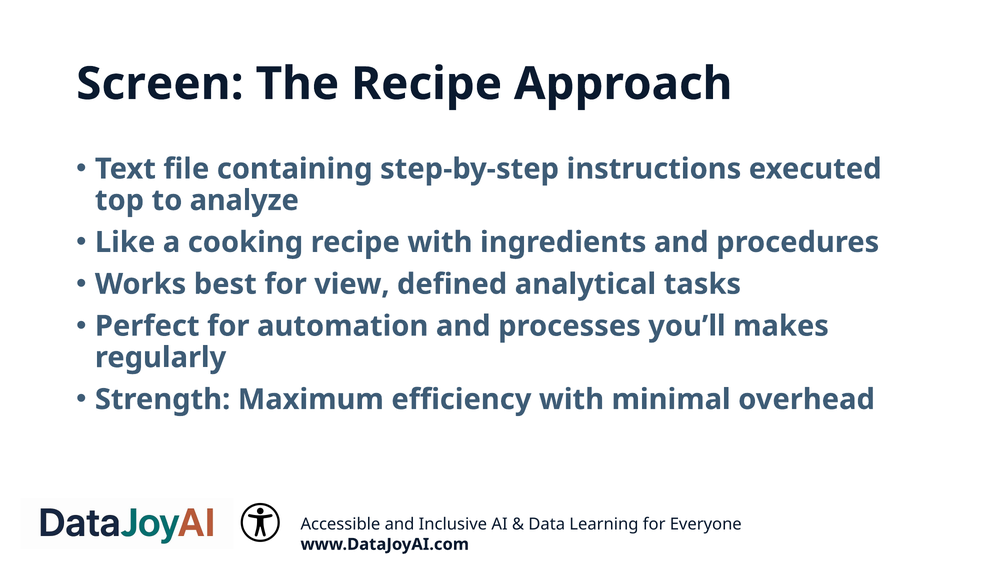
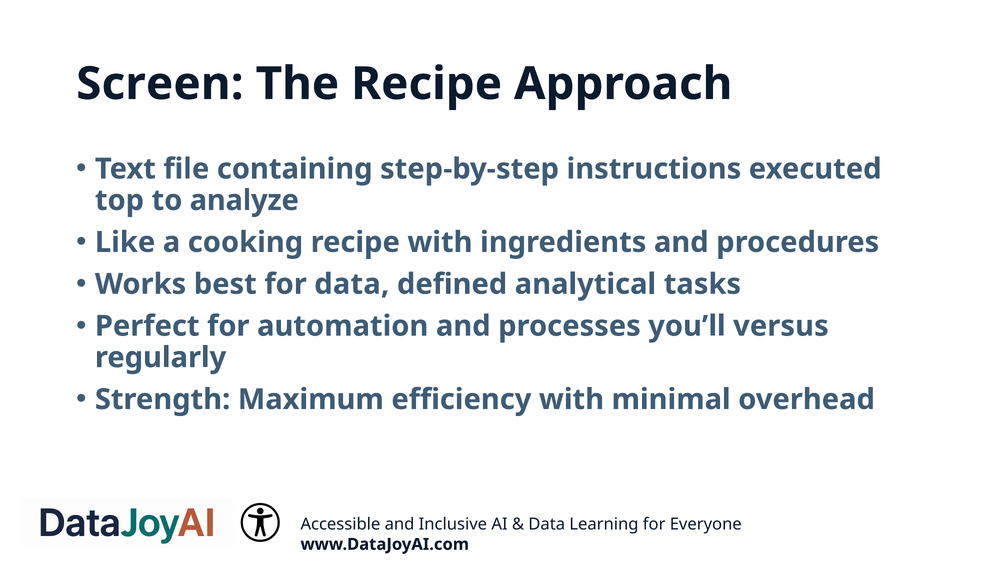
for view: view -> data (352, 284)
makes: makes -> versus (781, 326)
